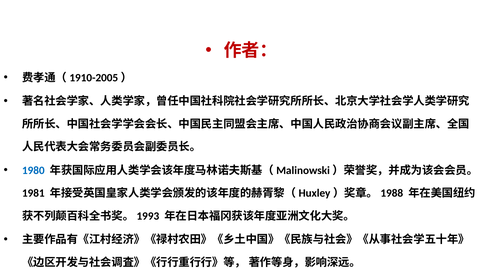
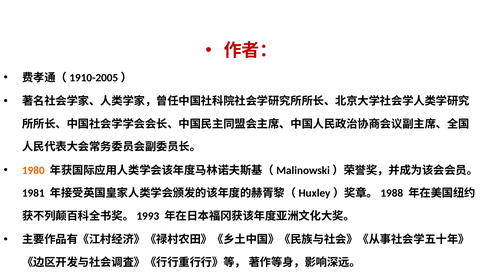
1980 colour: blue -> orange (33, 170)
